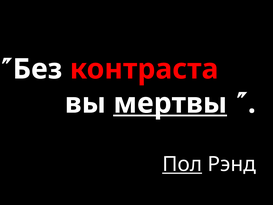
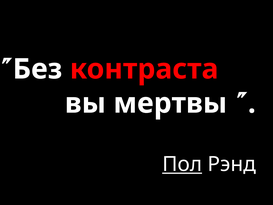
мертвы underline: present -> none (170, 103)
